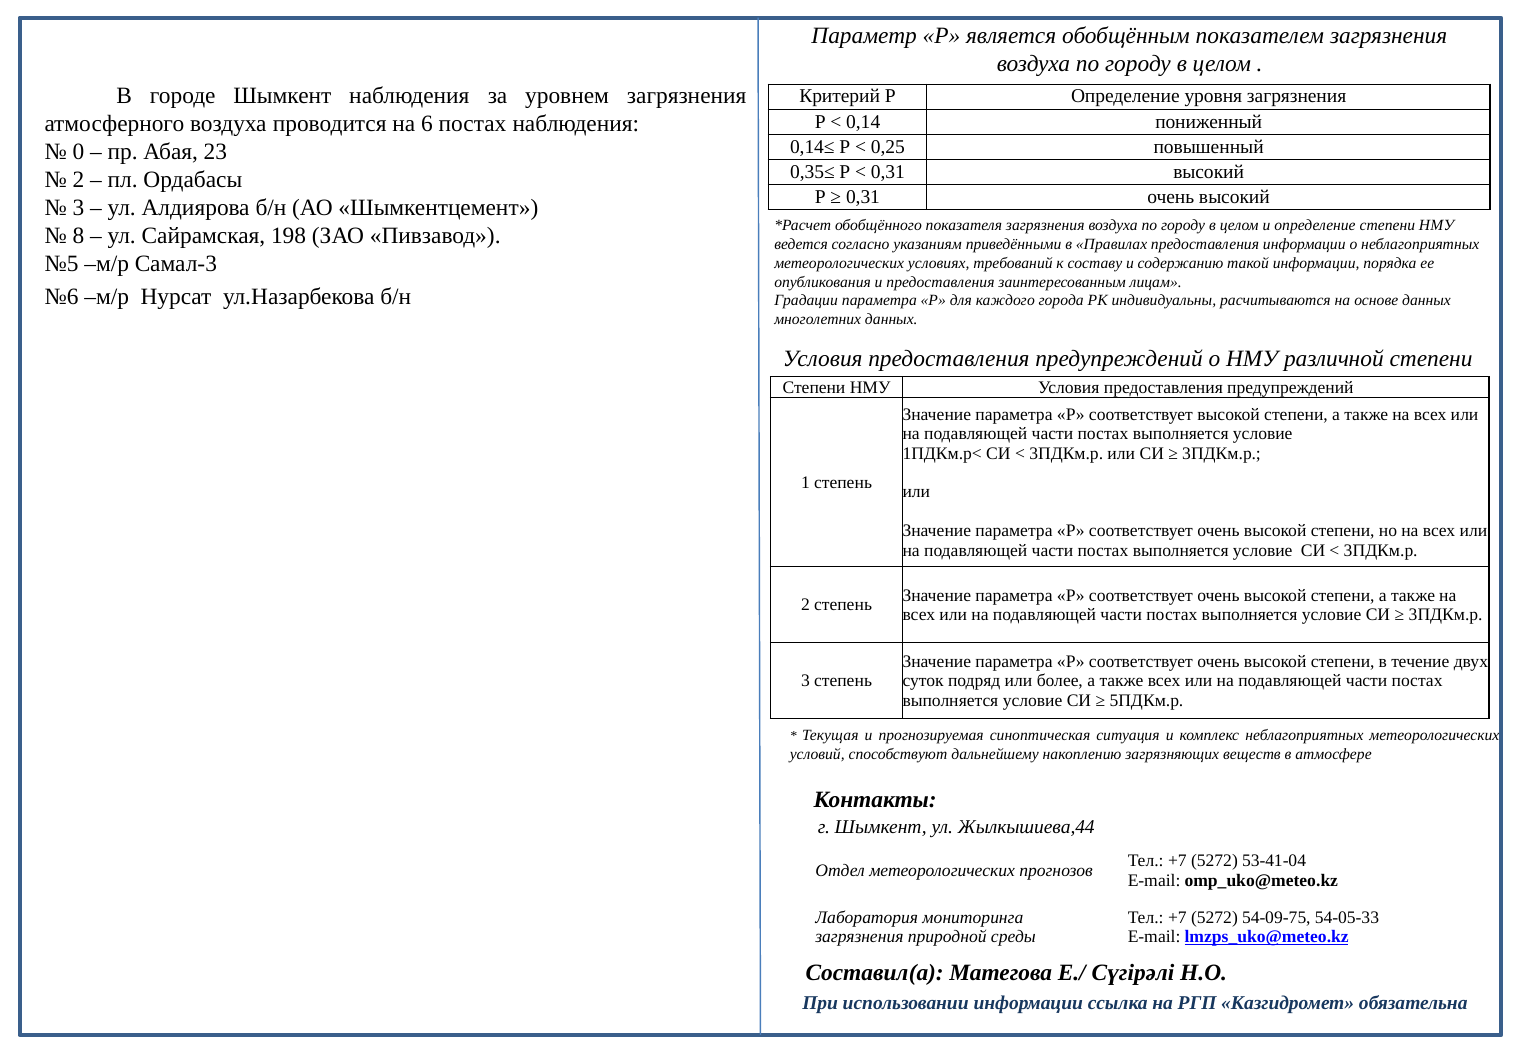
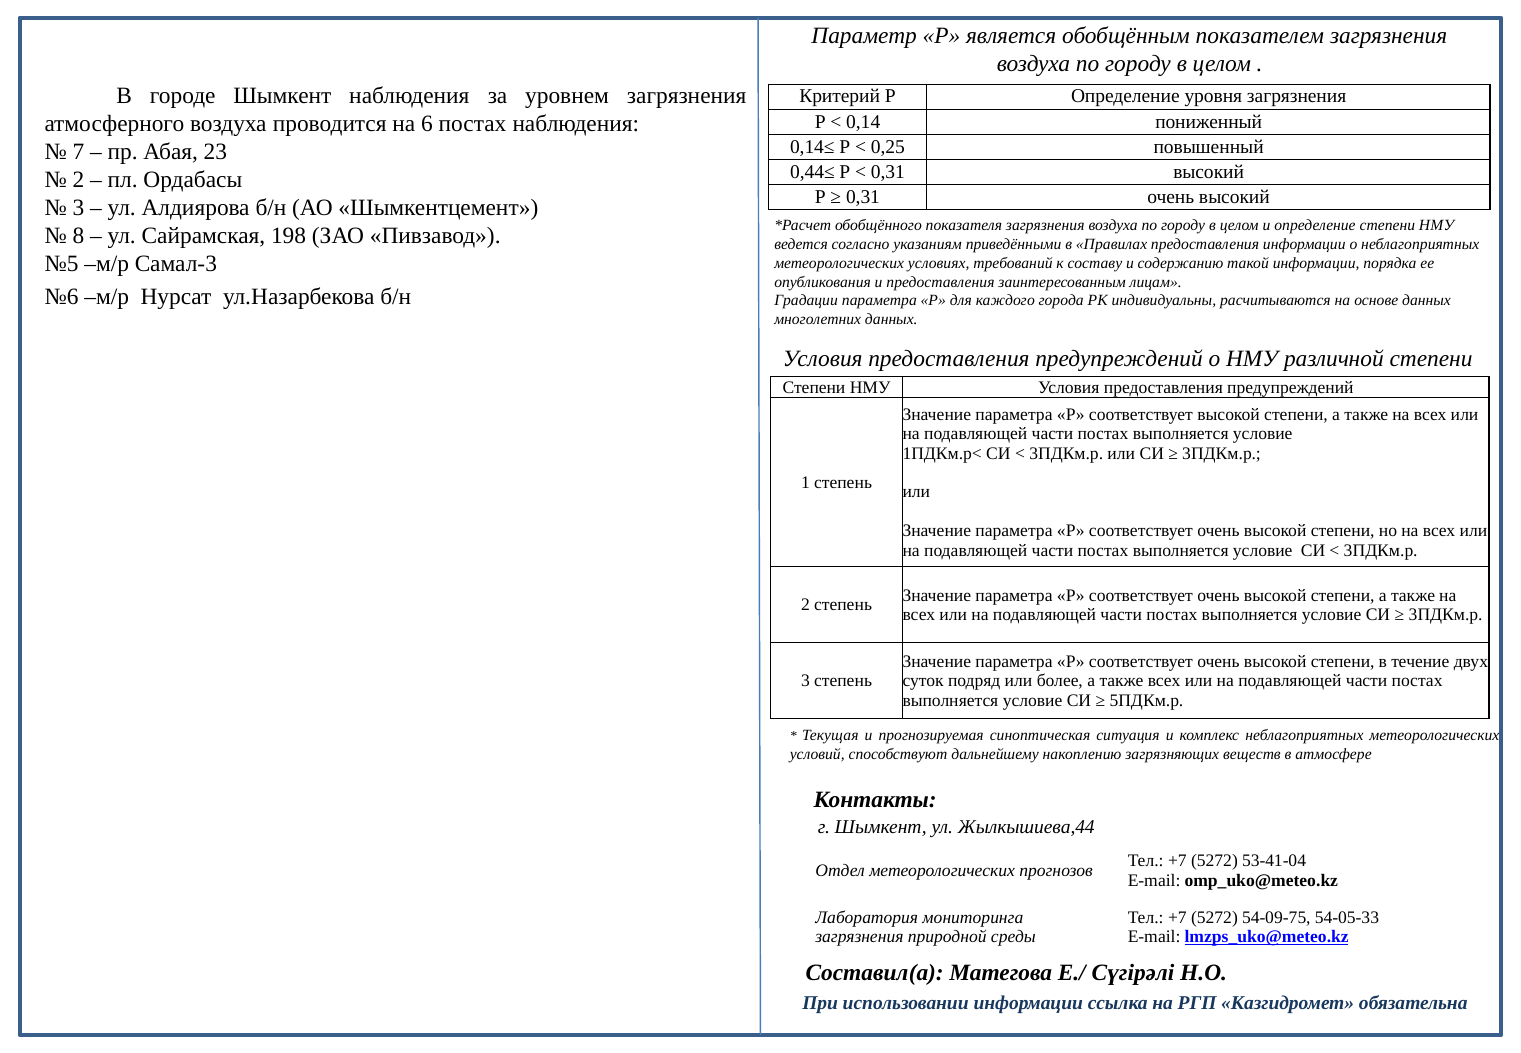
0: 0 -> 7 (79, 152)
0,35≤: 0,35≤ -> 0,44≤ (812, 172)
